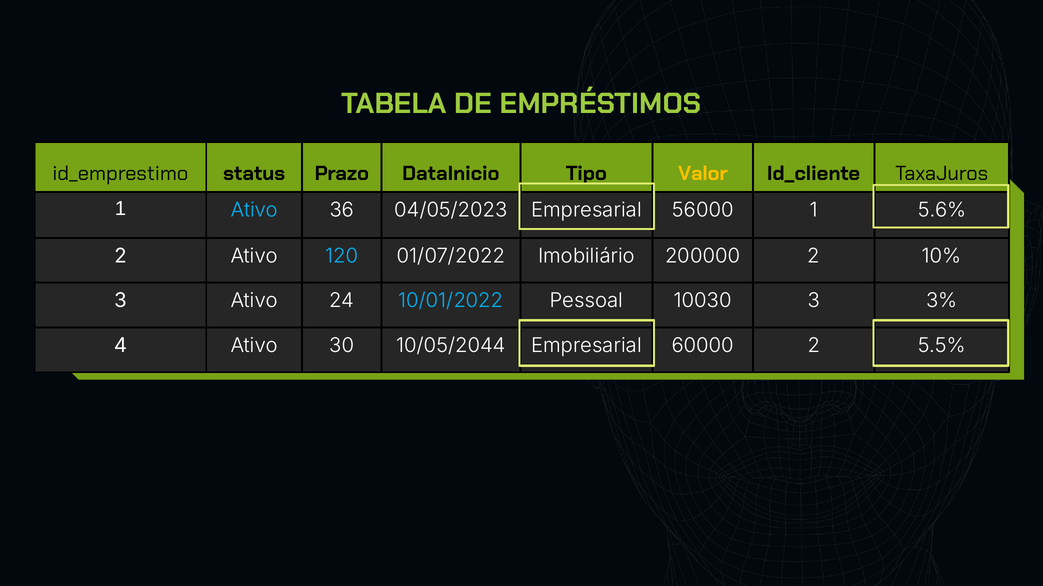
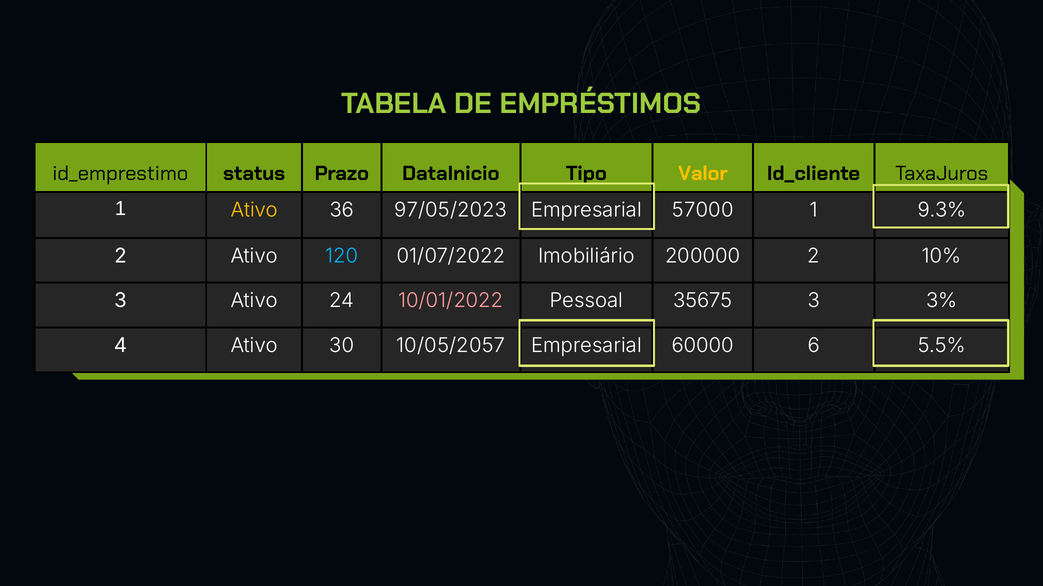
Ativo colour: light blue -> yellow (254, 210)
04/05/2023: 04/05/2023 -> 97/05/2023 (451, 210)
56000: 56000 -> 57000 (703, 210)
5.6%: 5.6% -> 9.3% (942, 210)
10/01/2022 colour: light blue -> pink (451, 301)
10030: 10030 -> 35675 (703, 301)
10/05/2044: 10/05/2044 -> 10/05/2057 (451, 346)
60000 2: 2 -> 6 (814, 346)
